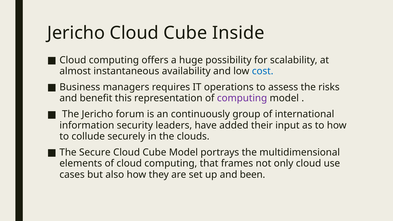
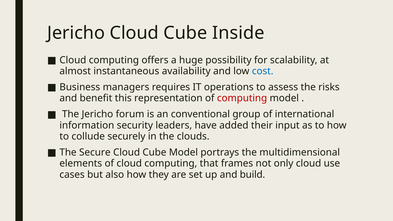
computing colour: purple -> red (242, 98)
continuously: continuously -> conventional (200, 114)
been: been -> build (252, 175)
